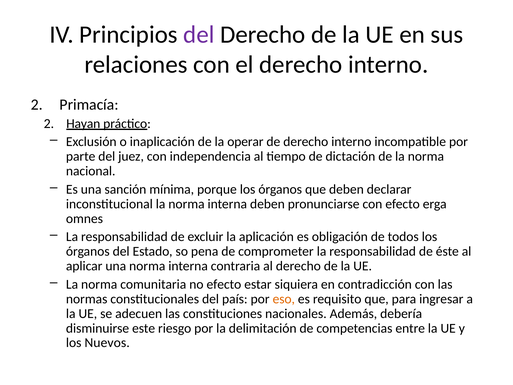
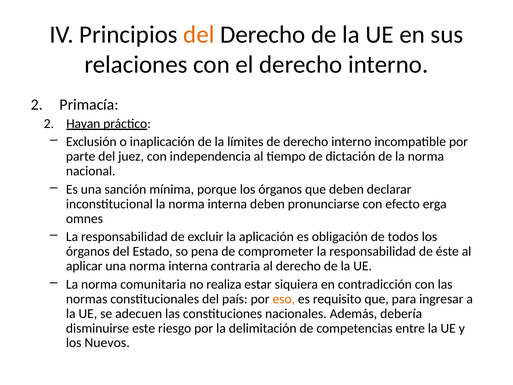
del colour: purple -> orange (199, 35)
operar: operar -> límites (245, 142)
no efecto: efecto -> realiza (224, 284)
